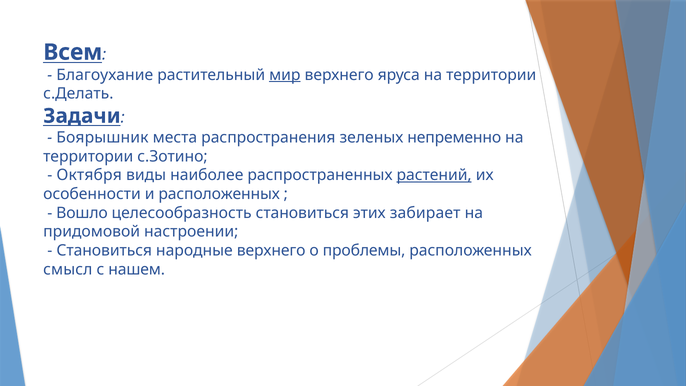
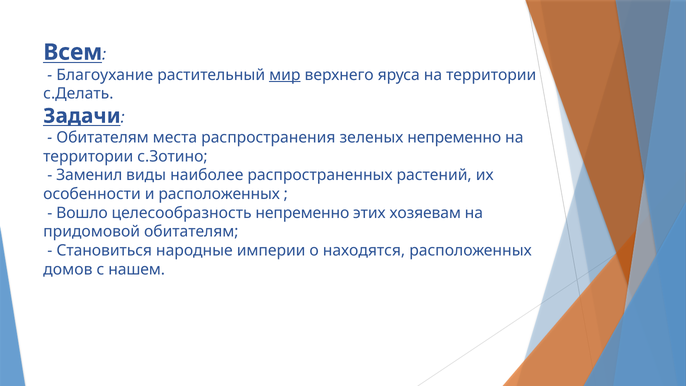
Боярышник: Боярышник -> Обитателям (103, 137)
Октября: Октября -> Заменил (89, 175)
растений underline: present -> none (434, 175)
целесообразность становиться: становиться -> непременно (302, 213)
забирает: забирает -> хозяевам (425, 213)
придомовой настроении: настроении -> обитателям (191, 232)
народные верхнего: верхнего -> империи (271, 251)
проблемы: проблемы -> находятся (364, 251)
смысл: смысл -> домов (68, 269)
